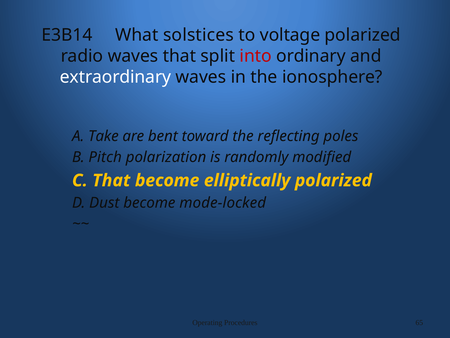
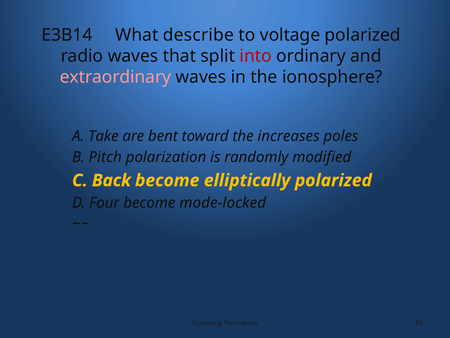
solstices: solstices -> describe (198, 35)
extraordinary colour: white -> pink (115, 77)
reflecting: reflecting -> increases (289, 136)
C That: That -> Back (111, 180)
Dust: Dust -> Four (104, 203)
